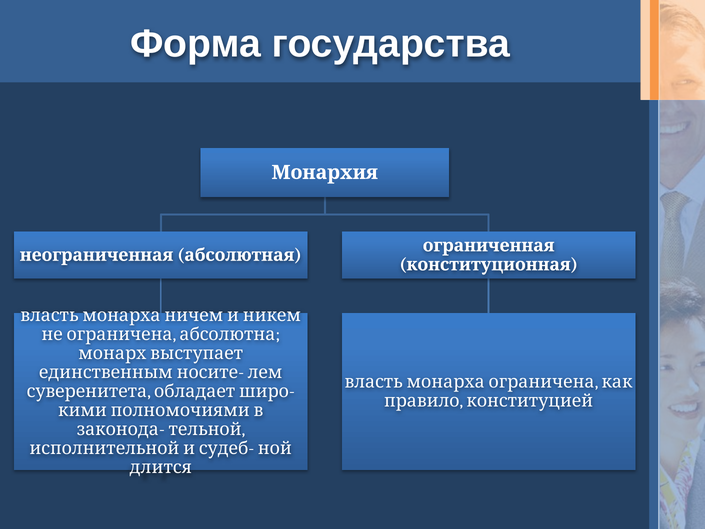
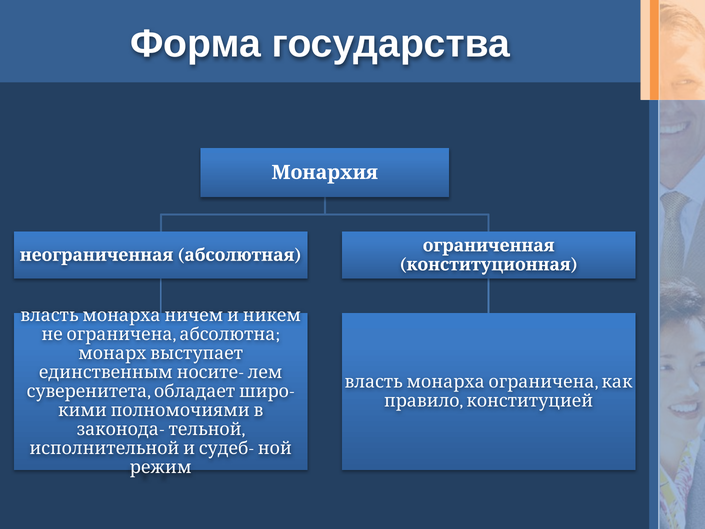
длится: длится -> режим (161, 467)
